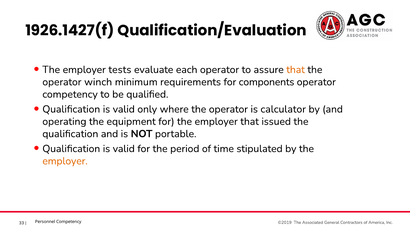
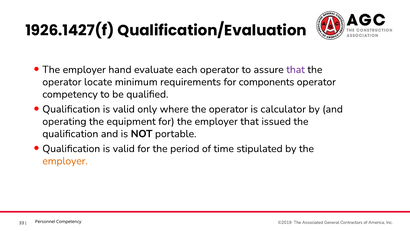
tests: tests -> hand (120, 70)
that colour: orange -> purple (296, 70)
winch: winch -> locate (98, 82)
